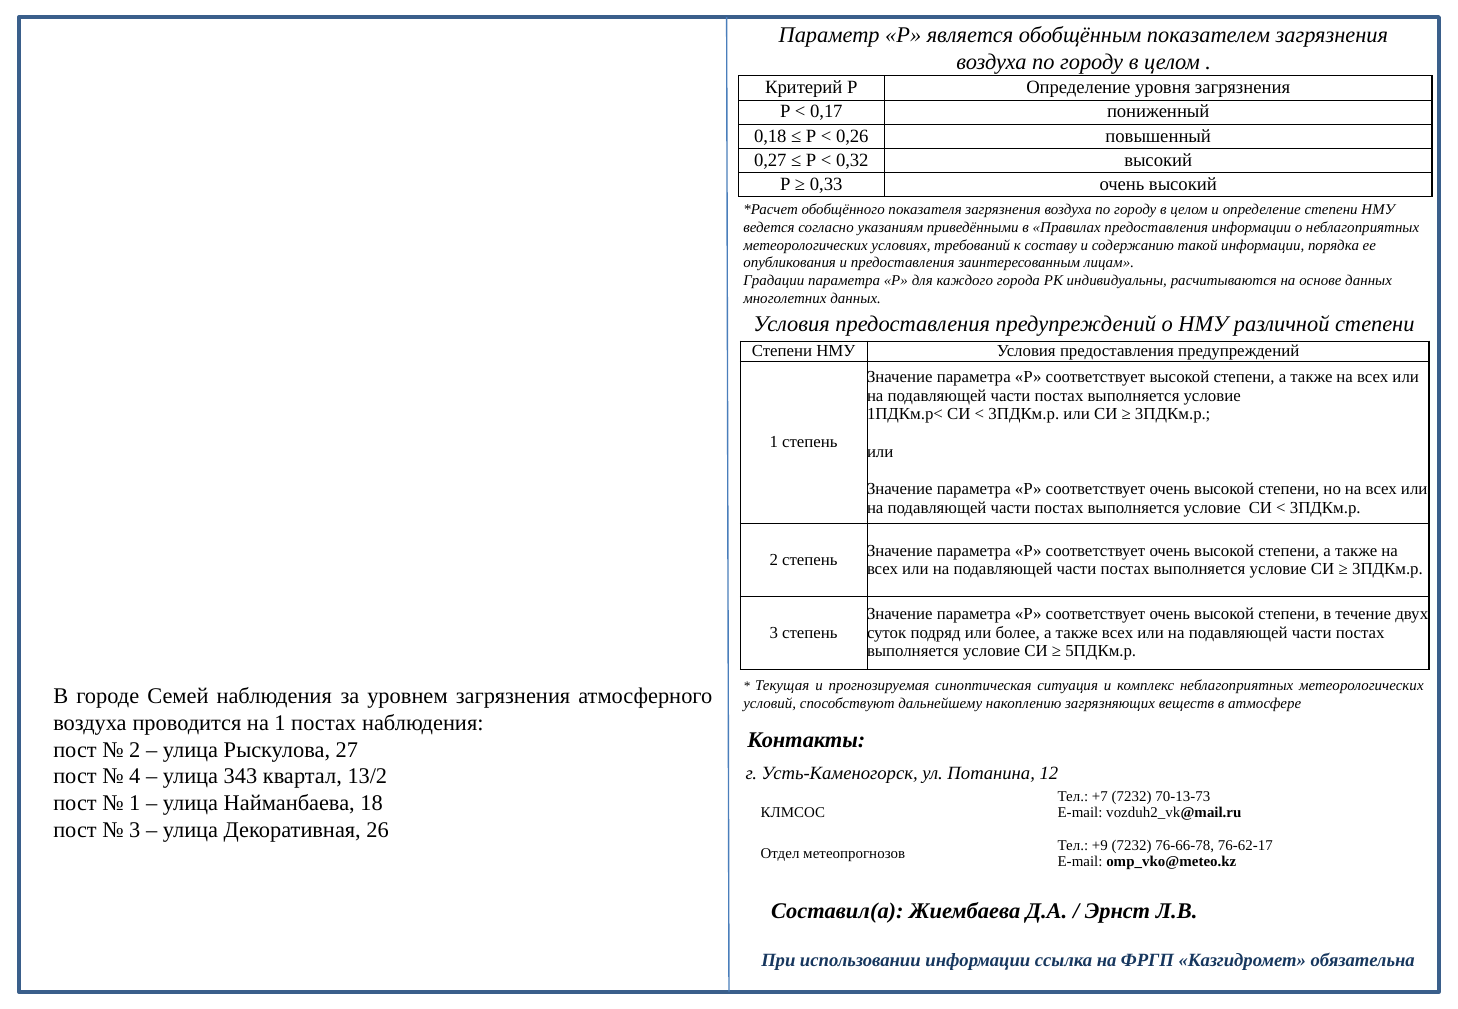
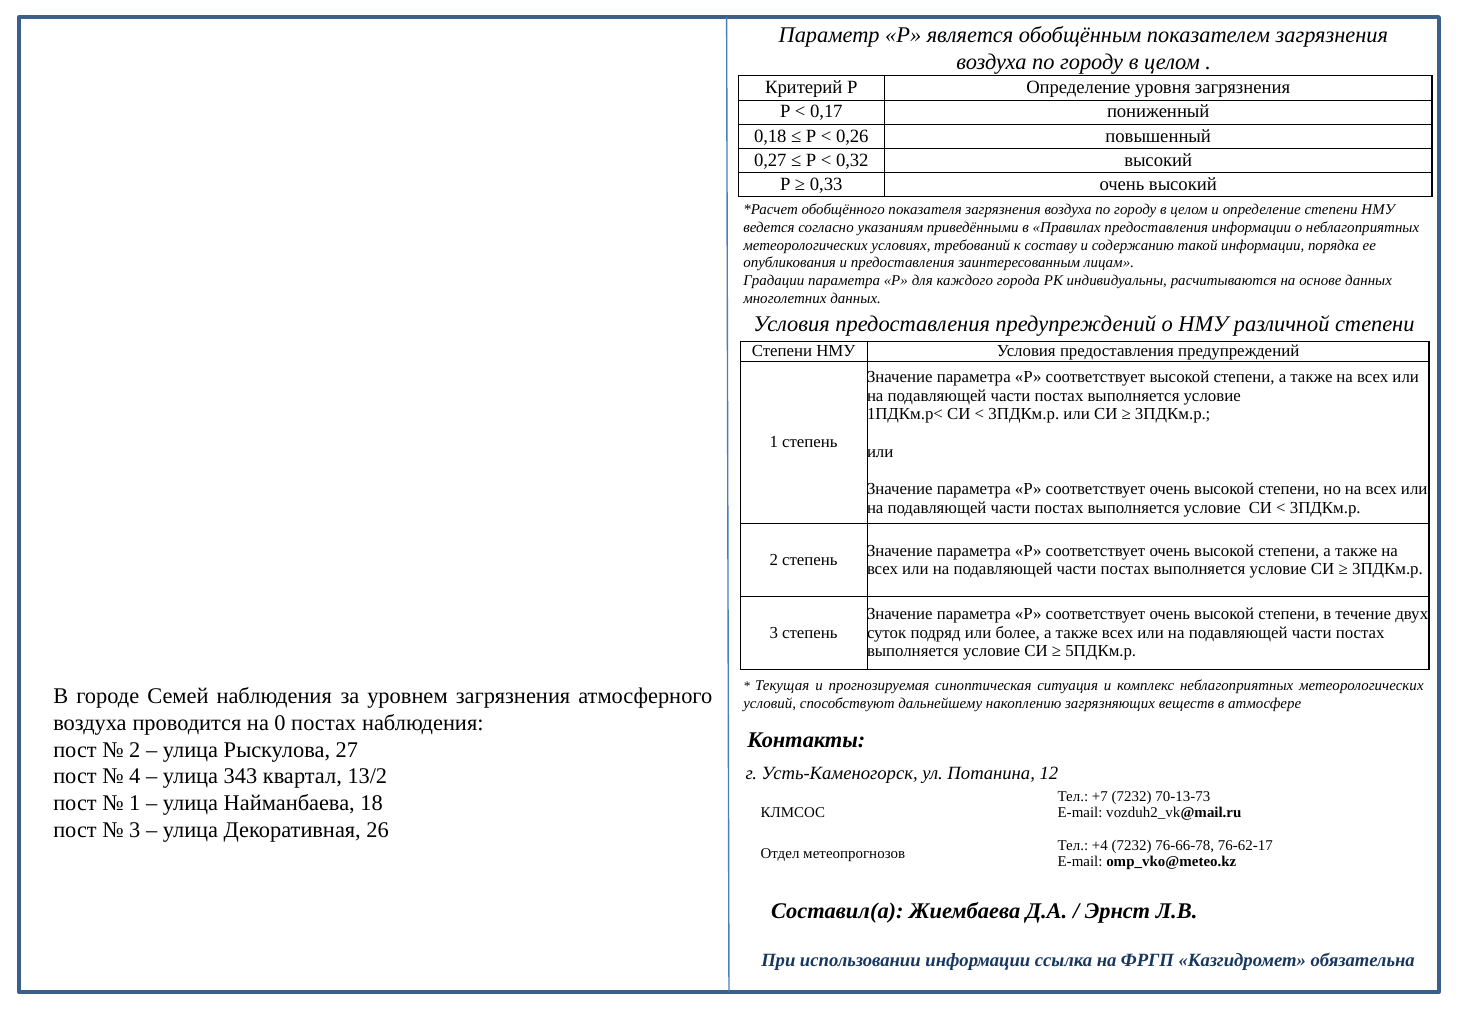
на 1: 1 -> 0 (280, 723)
+9: +9 -> +4 (1100, 846)
